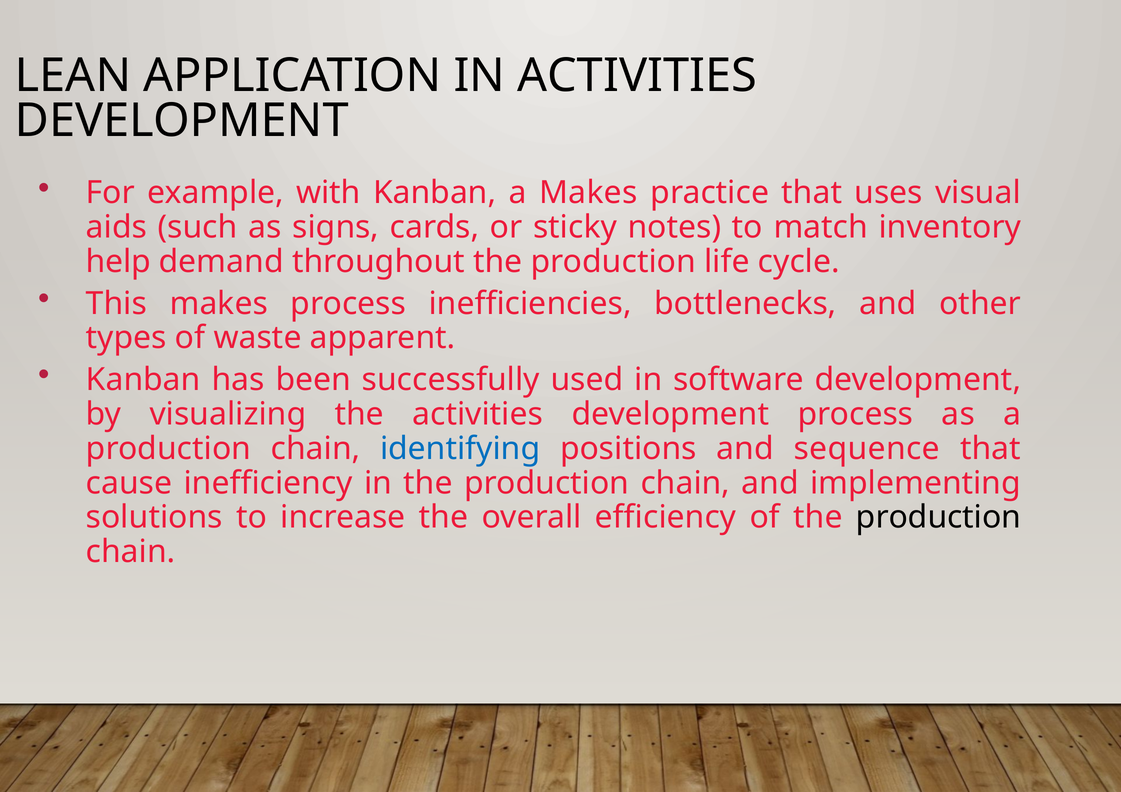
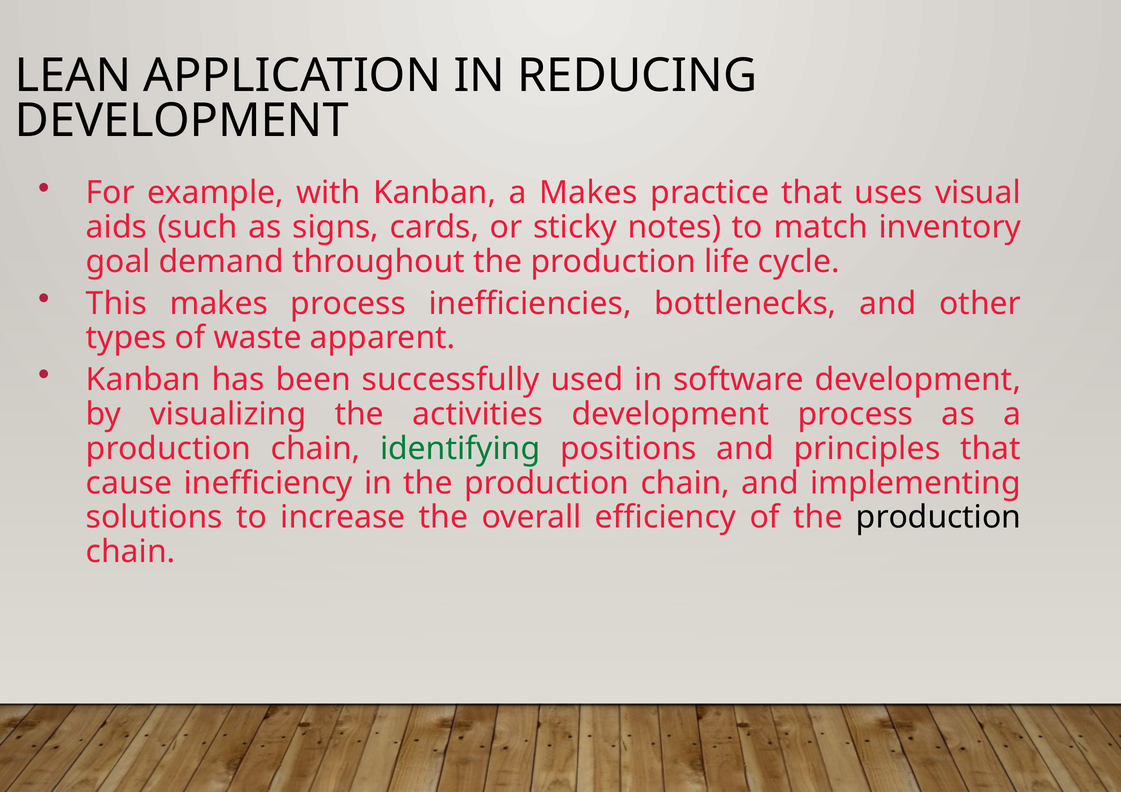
IN ACTIVITIES: ACTIVITIES -> REDUCING (637, 76)
help: help -> goal (118, 262)
identifying colour: blue -> green (460, 449)
sequence: sequence -> principles (867, 449)
